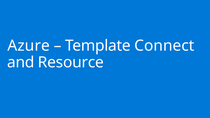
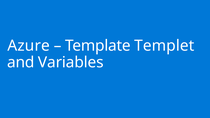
Connect: Connect -> Templet (164, 46)
Resource: Resource -> Variables (71, 62)
